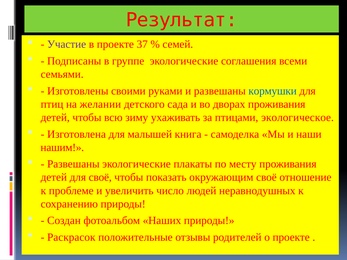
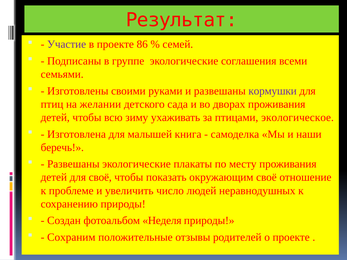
37: 37 -> 86 (142, 44)
кормушки colour: blue -> purple (273, 91)
нашим: нашим -> беречь (62, 148)
Наших: Наших -> Неделя (162, 221)
Раскрасок: Раскрасок -> Сохраним (71, 237)
